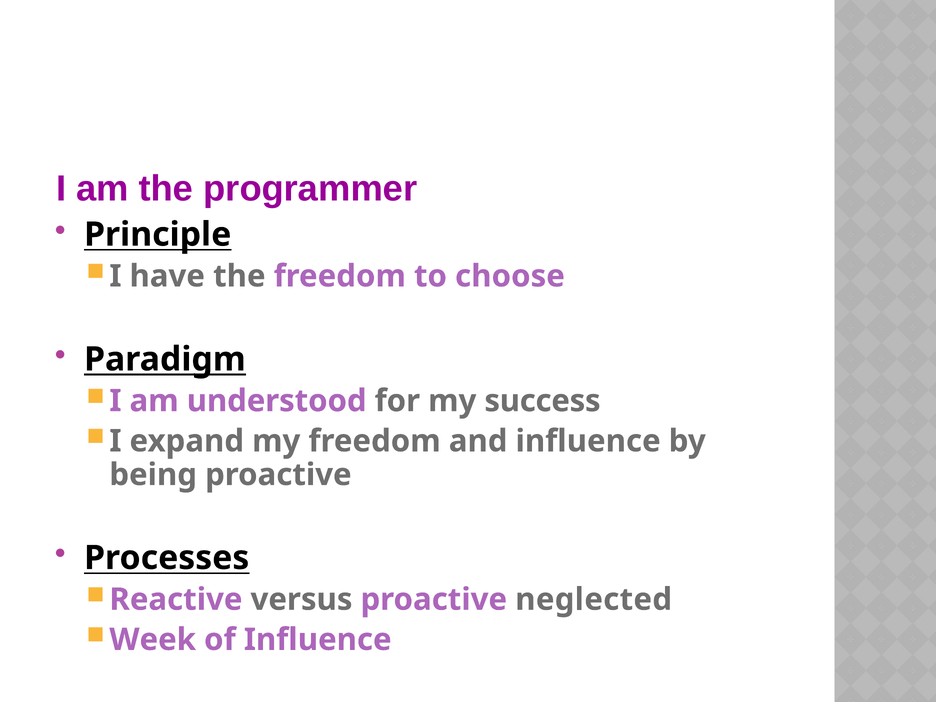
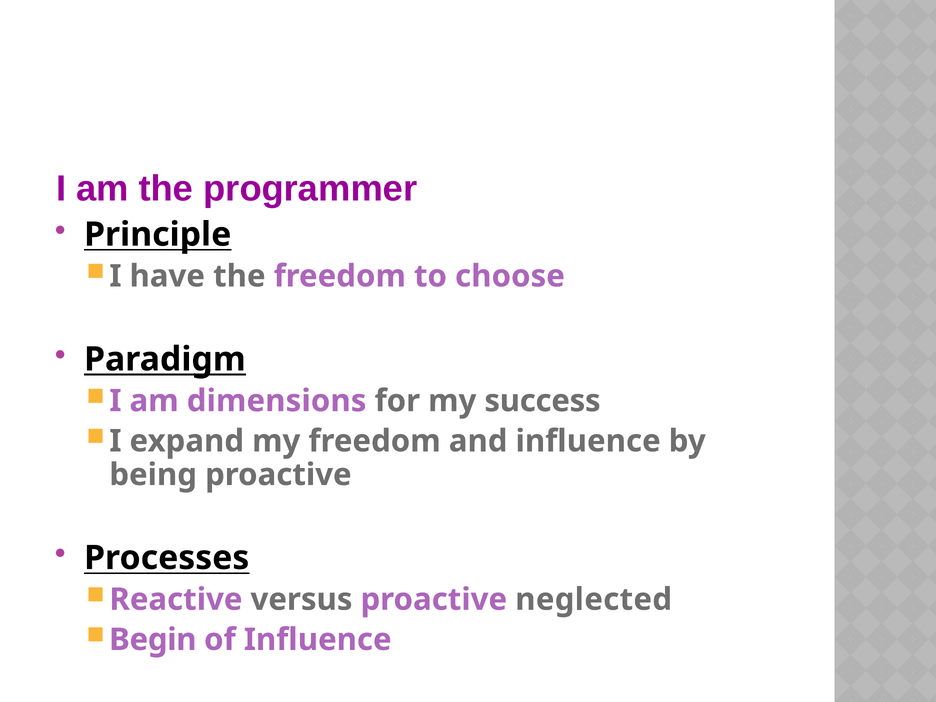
understood: understood -> dimensions (277, 401)
Week: Week -> Begin (153, 640)
